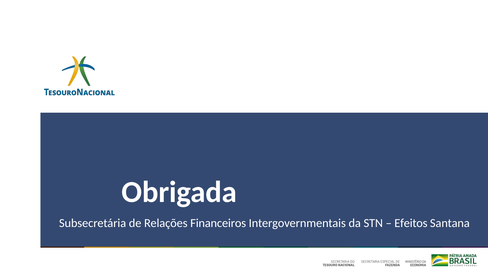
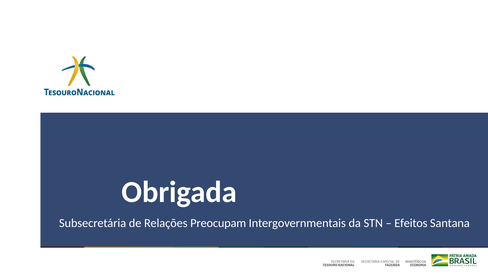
Financeiros: Financeiros -> Preocupam (218, 224)
